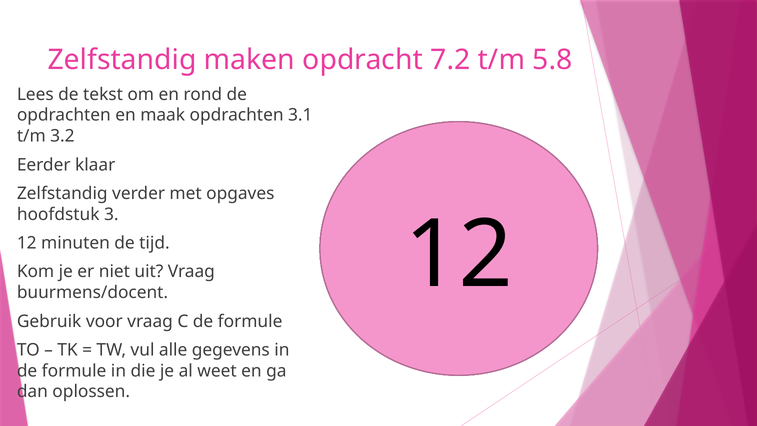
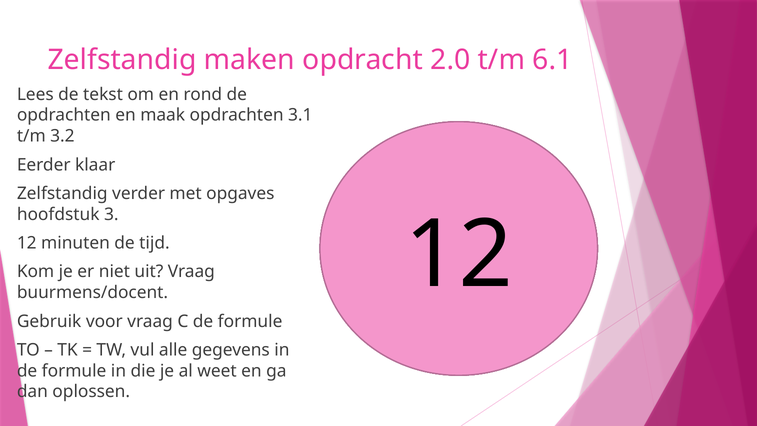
7.2: 7.2 -> 2.0 (450, 60)
5.8: 5.8 -> 6.1 (552, 60)
